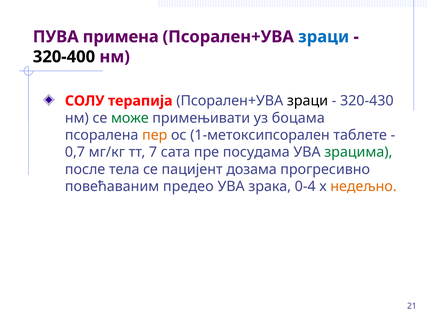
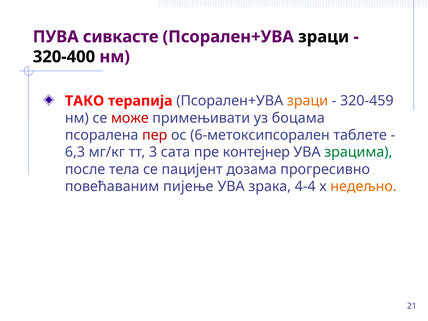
примена: примена -> сивкасте (121, 37)
зраци colour: blue -> black (324, 37)
СОЛУ: СОЛУ -> ТАКО (85, 101)
зраци colour: black -> orange (308, 101)
320-430: 320-430 -> 320-459 (367, 101)
може colour: green -> red (130, 118)
пер colour: orange -> red (155, 135)
1-метоксипсорален: 1-метоксипсорален -> 6-метоксипсорален (260, 135)
0,7: 0,7 -> 6,3 (75, 152)
7: 7 -> 3 (153, 152)
посудама: посудама -> контејнер (256, 152)
предео: предео -> пијење (188, 186)
0-4: 0-4 -> 4-4 (305, 186)
